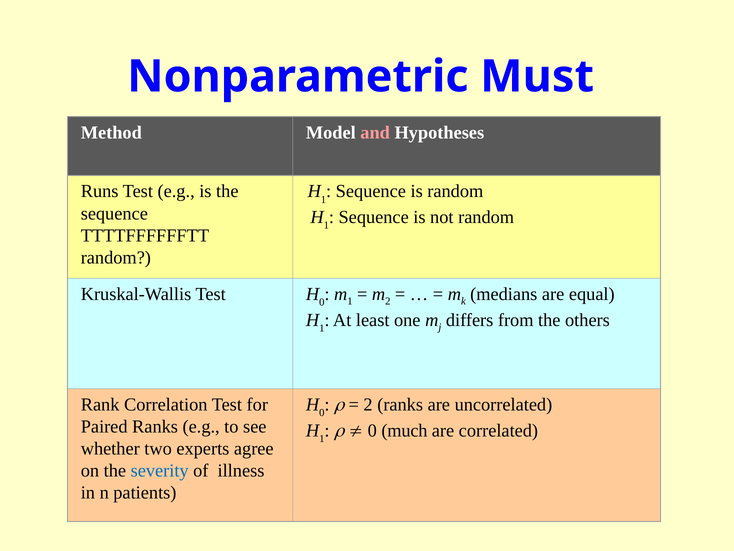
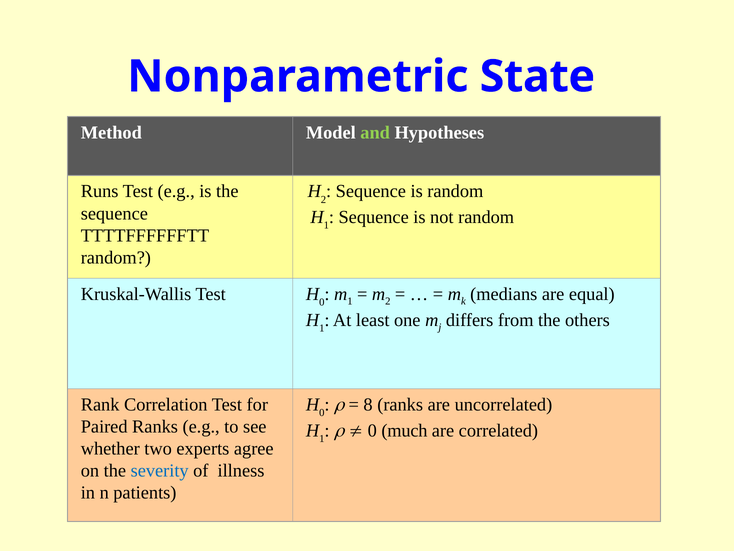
Must: Must -> State (537, 77)
and colour: pink -> light green (375, 133)
1: 1 -> 2 (324, 199)
2: 2 -> 8 (368, 404)
